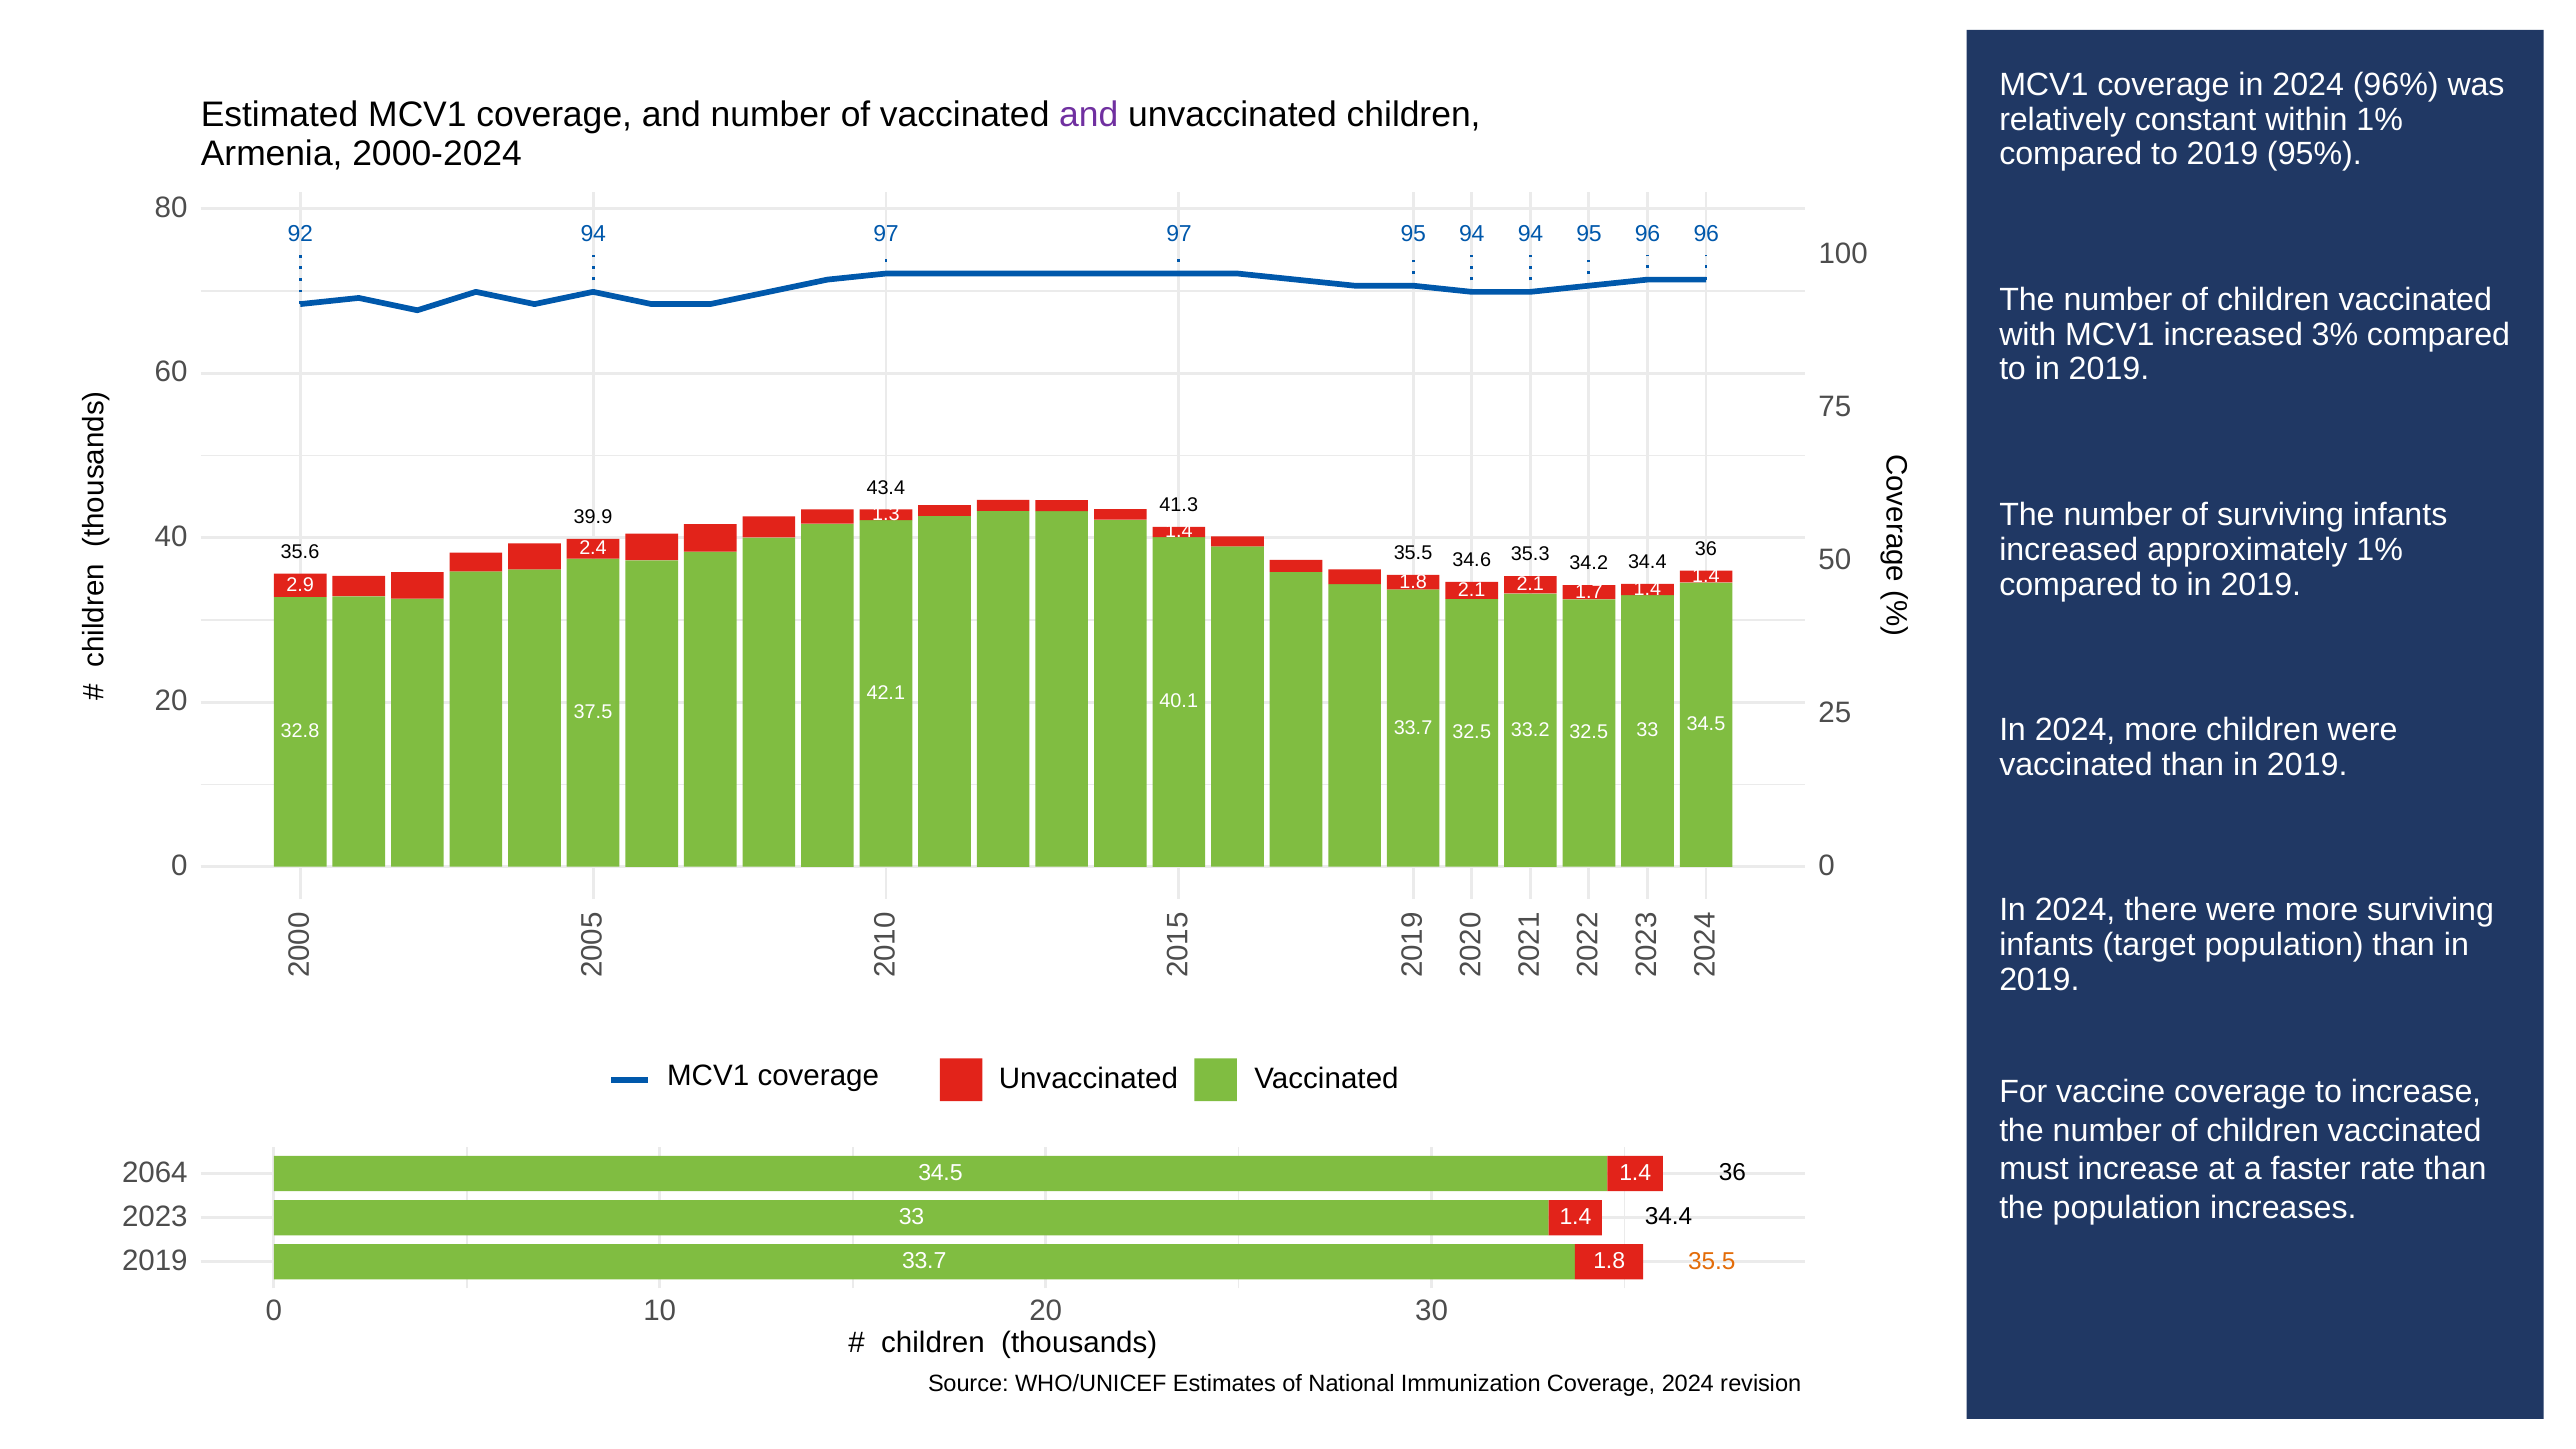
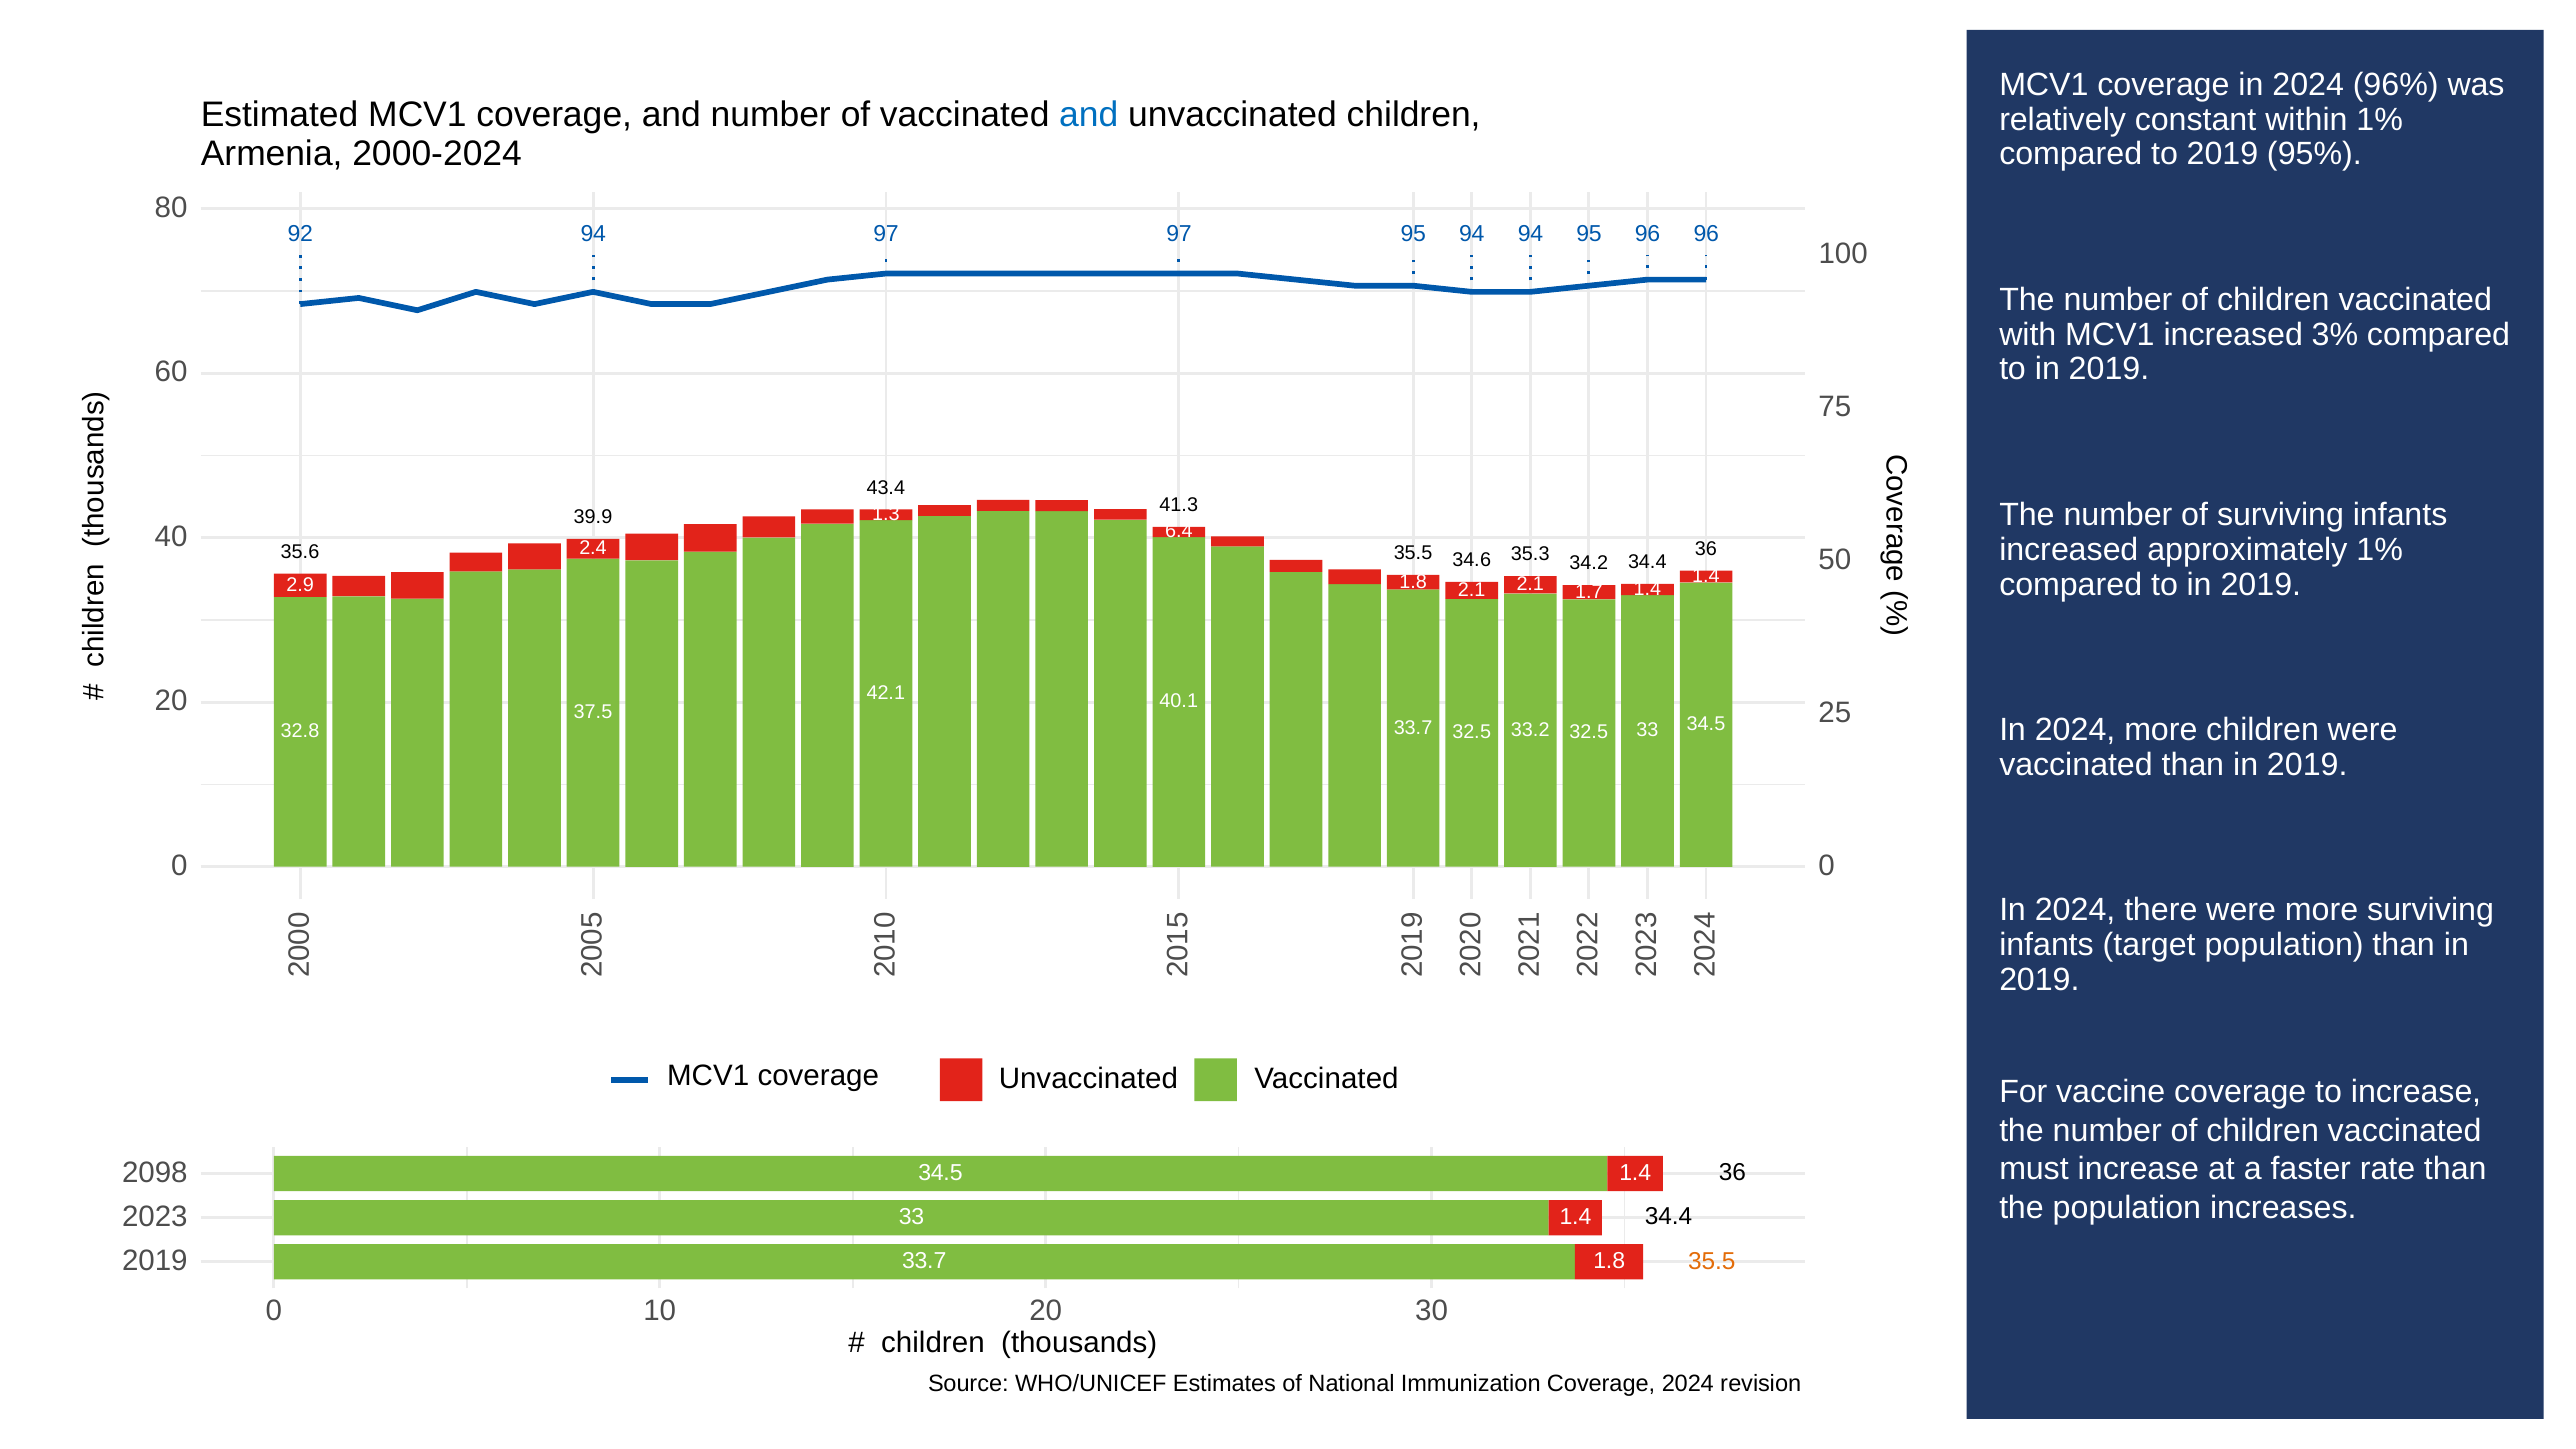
and colour: purple -> blue (1089, 114)
1.4: 1.4 -> 6.4 (1179, 531)
2064: 2064 -> 2098 (155, 1172)
